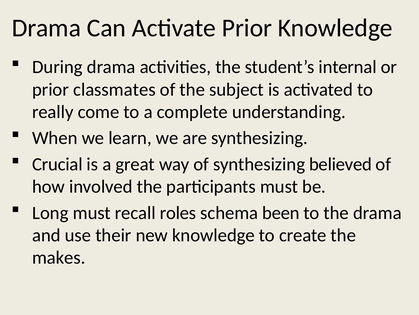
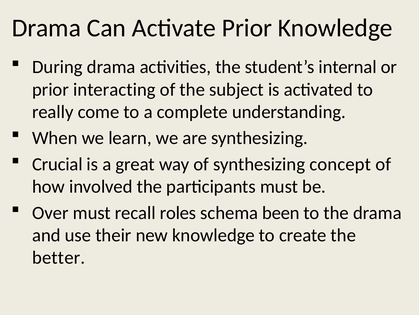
classmates: classmates -> interacting (114, 89)
believed: believed -> concept (340, 164)
Long: Long -> Over (50, 212)
makes: makes -> better (59, 257)
